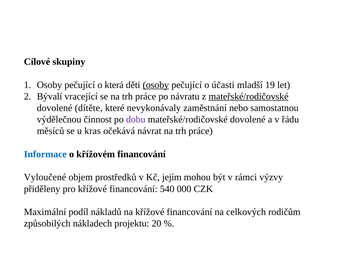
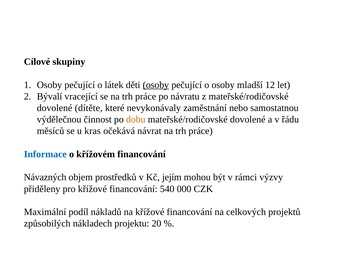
která: která -> látek (114, 85)
o účasti: účasti -> osoby (223, 85)
19: 19 -> 12 (270, 85)
mateřské/rodičovské underline: present -> none (249, 96)
dobu colour: purple -> orange (136, 120)
Vyloučené: Vyloučené -> Návazných (45, 177)
rodičům: rodičům -> projektů (284, 212)
